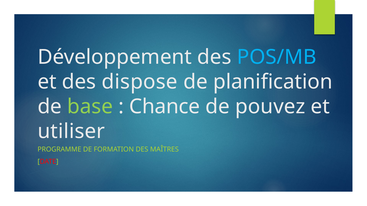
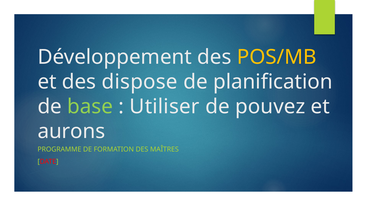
POS/MB colour: light blue -> yellow (277, 57)
Chance: Chance -> Utiliser (164, 107)
utiliser: utiliser -> aurons (71, 131)
